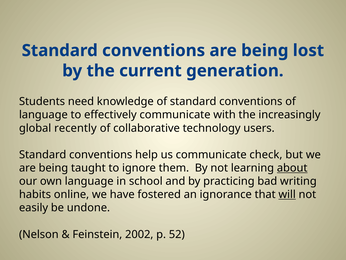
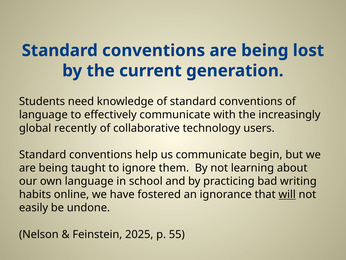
check: check -> begin (266, 154)
about underline: present -> none (292, 168)
2002: 2002 -> 2025 (139, 234)
52: 52 -> 55 (177, 234)
